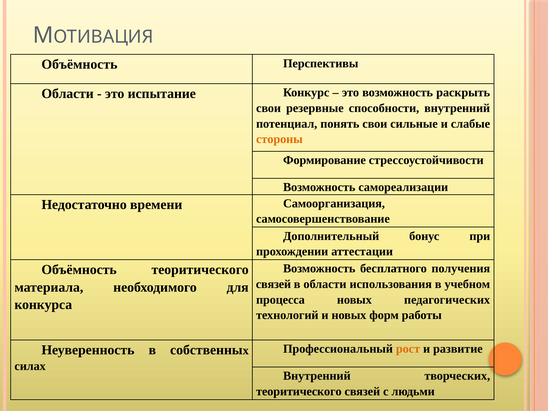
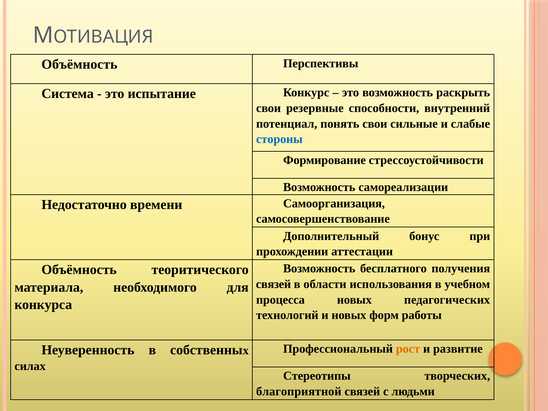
Области: Области -> Система (68, 94)
стороны colour: orange -> blue (279, 139)
Внутренний: Внутренний -> Стереотипы (317, 376)
теоритического: теоритического -> благоприятной (299, 391)
